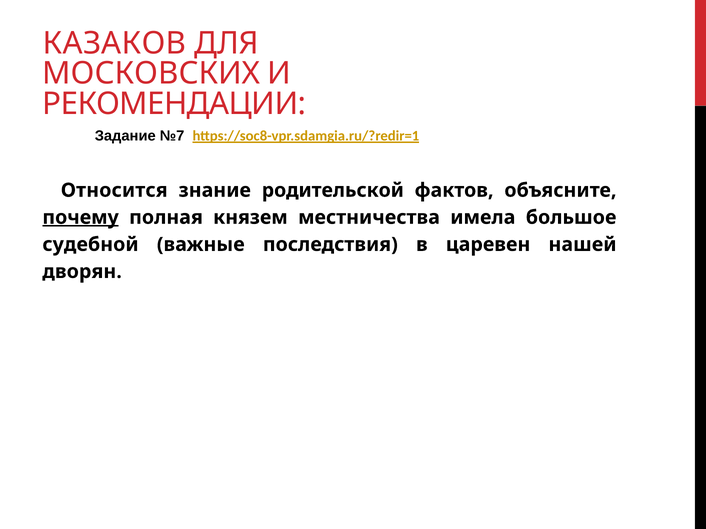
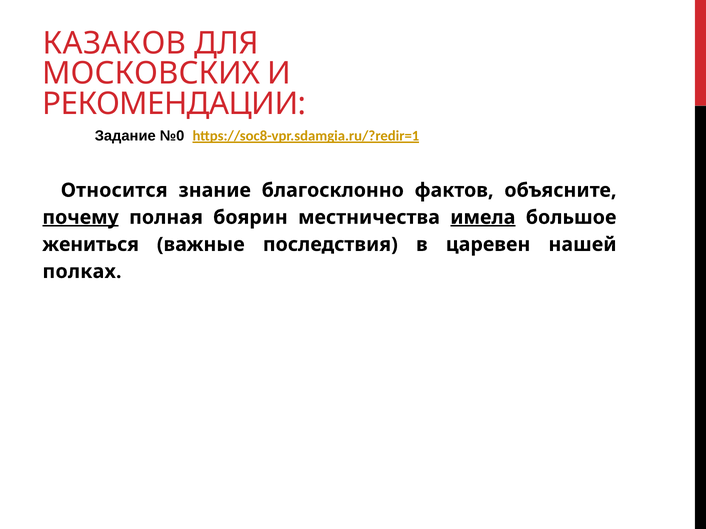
№7: №7 -> №0 (172, 136)
родительской: родительской -> благосклонно (333, 190)
князем: князем -> боярин (250, 218)
имела underline: none -> present (483, 218)
судебной: судебной -> жениться (91, 245)
дворян: дворян -> полках (82, 272)
